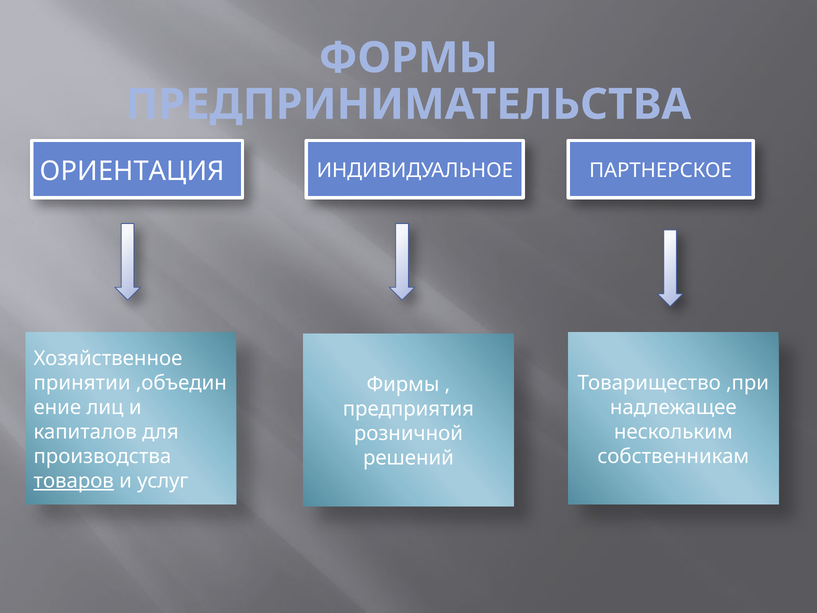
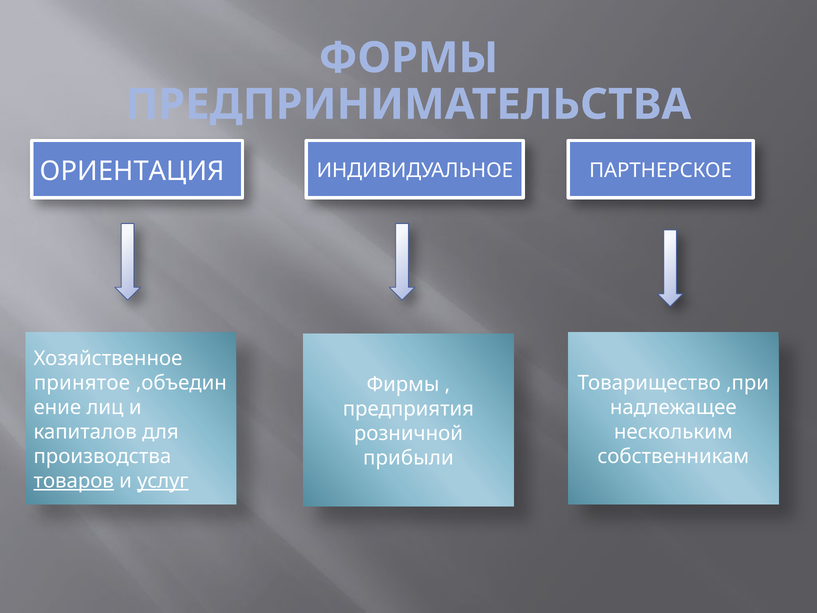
принятии: принятии -> принятое (82, 383)
решений: решений -> прибыли (408, 458)
услуг underline: none -> present (163, 481)
